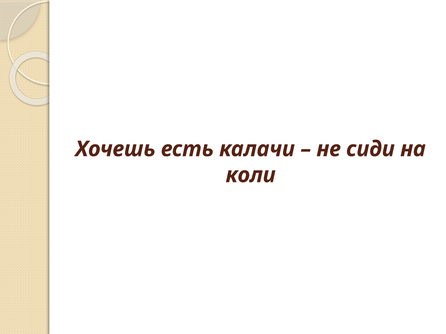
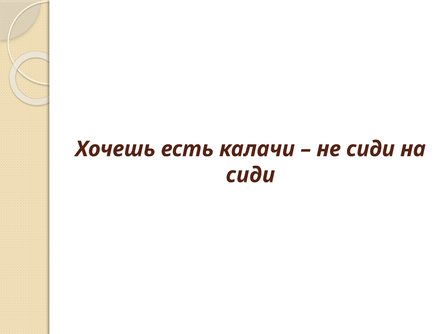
коли: коли -> сиди (250, 175)
